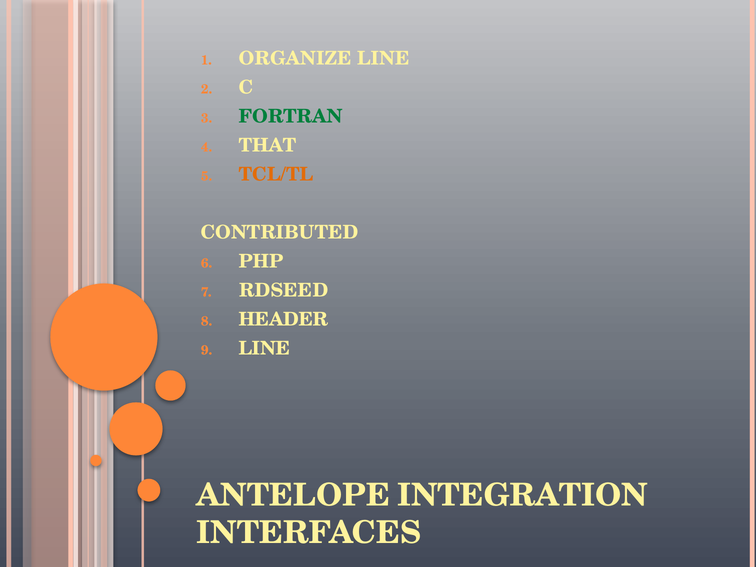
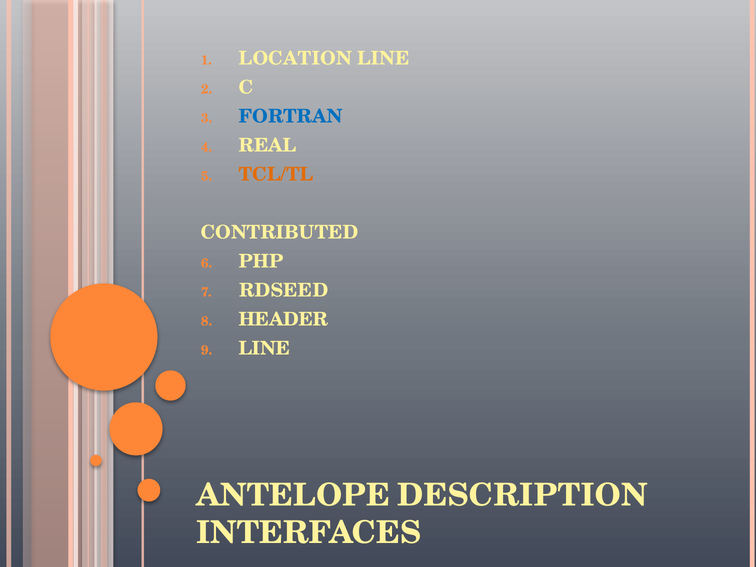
ORGANIZE: ORGANIZE -> LOCATION (295, 59)
FORTRAN colour: green -> blue (291, 117)
THAT: THAT -> REAL (268, 146)
INTEGRATION: INTEGRATION -> DESCRIPTION (522, 495)
